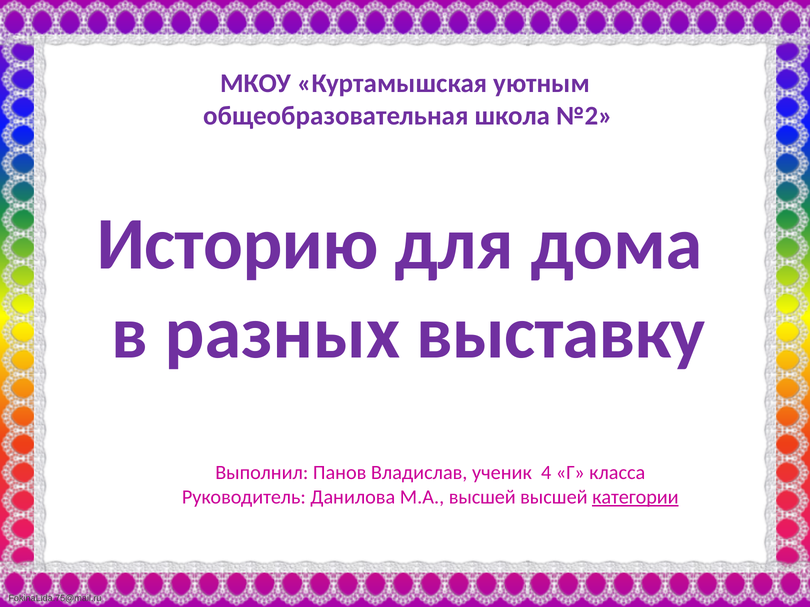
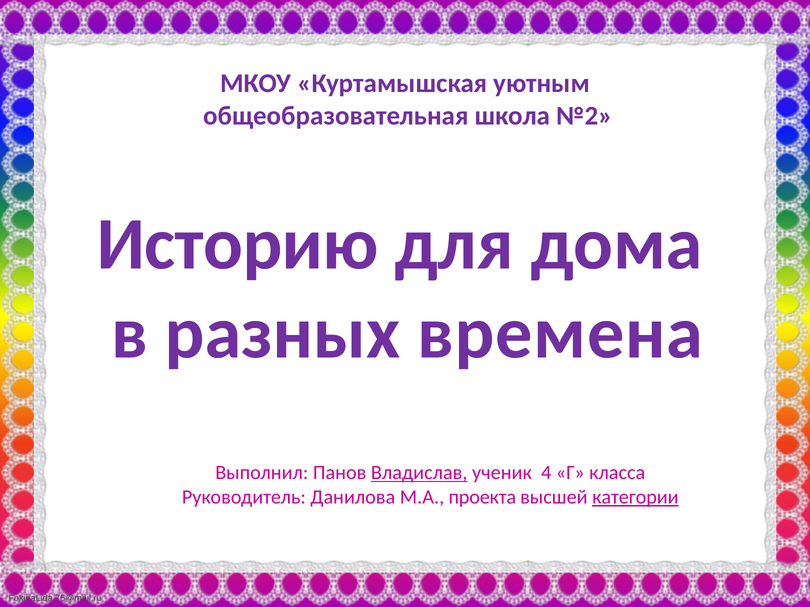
выставку: выставку -> времена (560, 334)
Владислав underline: none -> present (419, 473)
М.А высшей: высшей -> проекта (482, 497)
